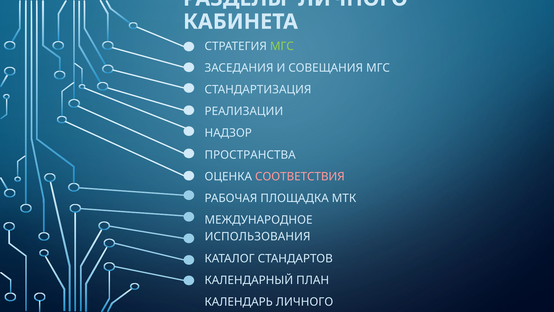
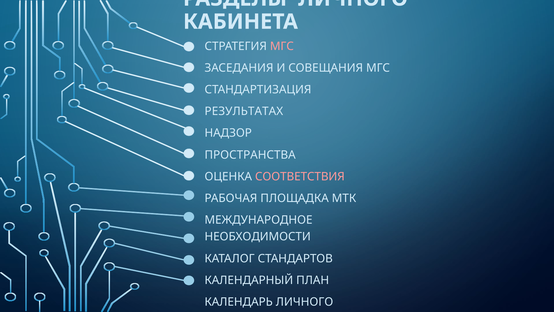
МГС colour: light green -> pink (282, 46)
РЕАЛИЗАЦИИ: РЕАЛИЗАЦИИ -> РЕЗУЛЬТАТАХ (244, 111)
ИСПОЛЬЗОВАНИЯ: ИСПОЛЬЗОВАНИЯ -> НЕОБХОДИМОСТИ (258, 237)
